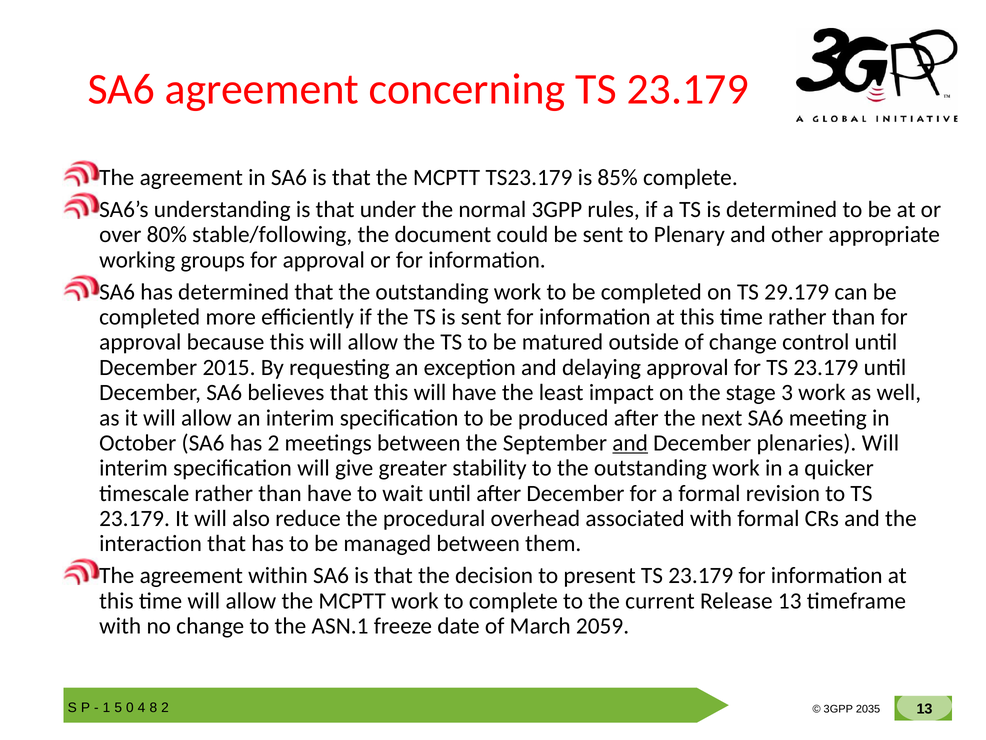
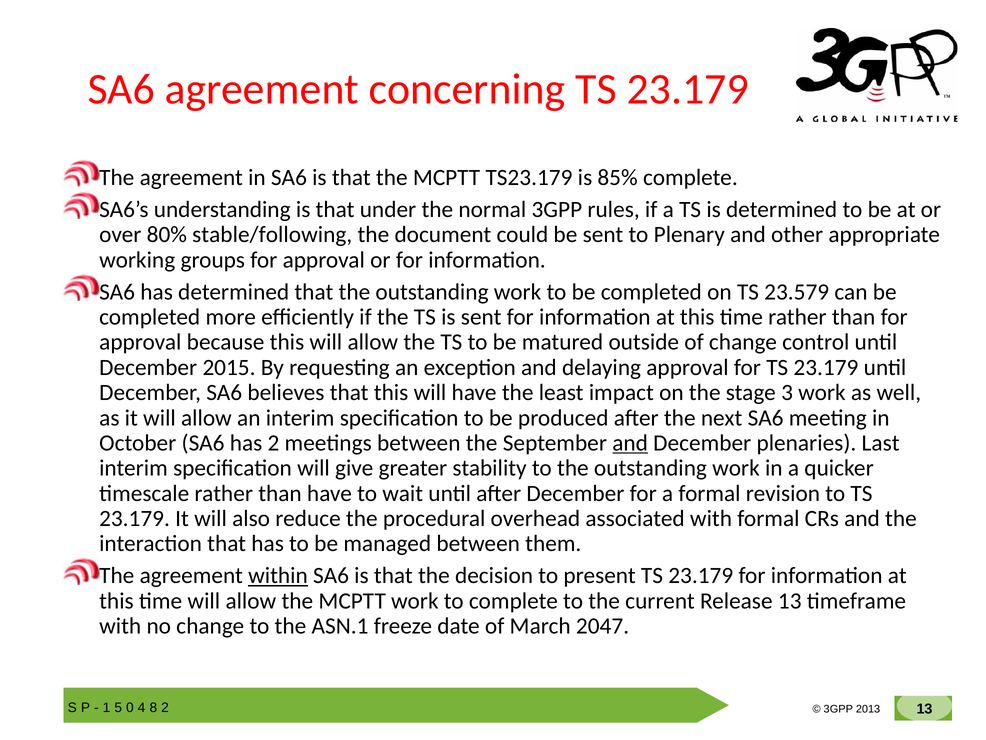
29.179: 29.179 -> 23.579 (797, 292)
plenaries Will: Will -> Last (881, 443)
within underline: none -> present (278, 575)
2059: 2059 -> 2047 (603, 626)
2035: 2035 -> 2013 (868, 709)
